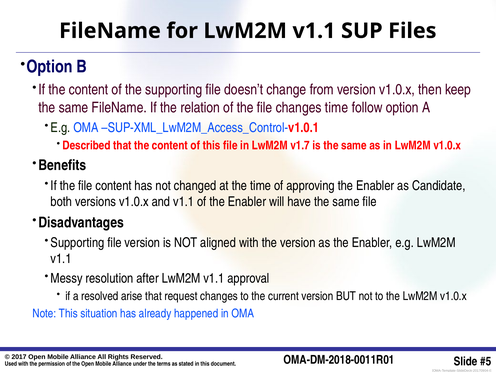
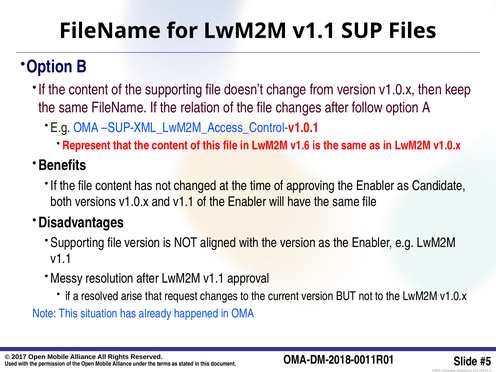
changes time: time -> after (337, 107)
Described: Described -> Represent (87, 145)
v1.7: v1.7 -> v1.6 (300, 145)
